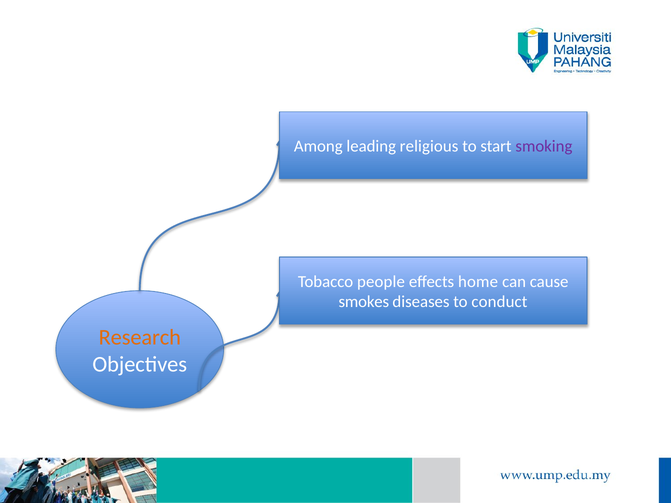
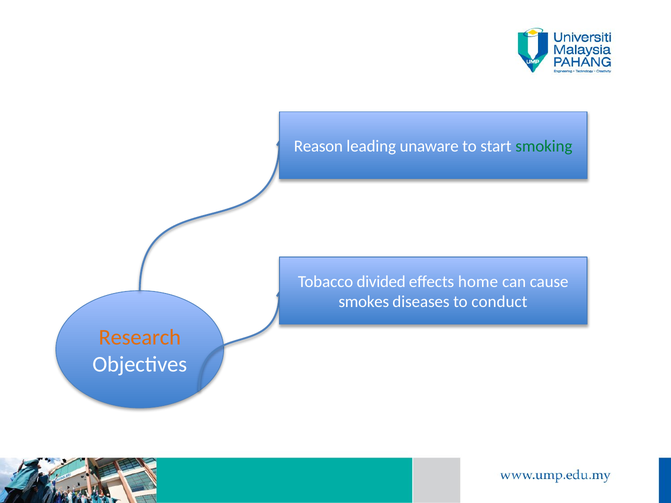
Among: Among -> Reason (318, 147)
religious: religious -> unaware (429, 147)
smoking colour: purple -> green (544, 147)
people: people -> divided (381, 282)
